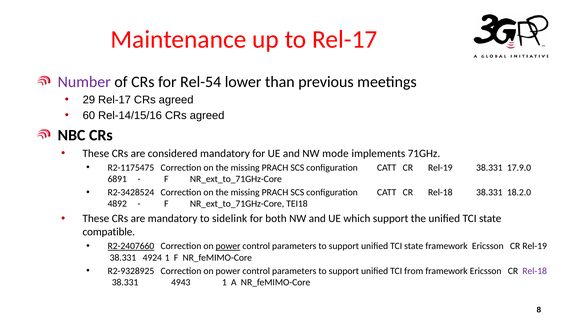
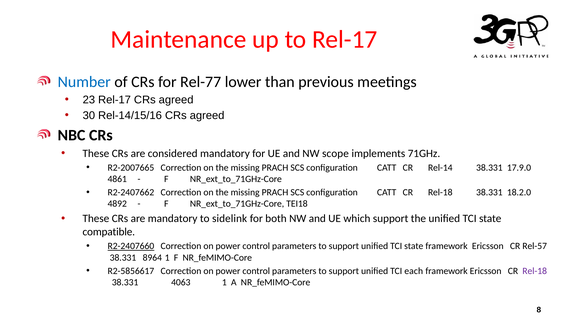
Number colour: purple -> blue (84, 82)
Rel-54: Rel-54 -> Rel-77 (201, 82)
29: 29 -> 23 (89, 100)
60: 60 -> 30 (89, 115)
mode: mode -> scope (335, 153)
R2-1175475: R2-1175475 -> R2-2007665 (131, 167)
CATT CR Rel-19: Rel-19 -> Rel-14 (440, 167)
6891: 6891 -> 4861 (117, 179)
R2-3428524: R2-3428524 -> R2-2407662 (131, 192)
power underline: present -> none (228, 246)
Ericsson CR Rel-19: Rel-19 -> Rel-57 (535, 246)
4924: 4924 -> 8964 (152, 257)
R2-9328925: R2-9328925 -> R2-5856617 (131, 271)
from: from -> each (414, 271)
4943: 4943 -> 4063 (181, 282)
